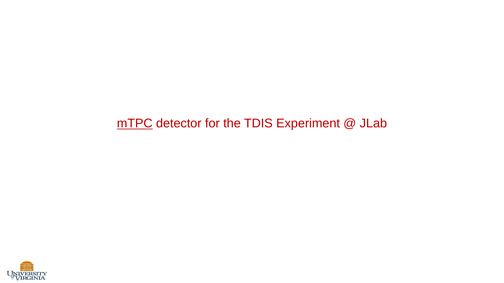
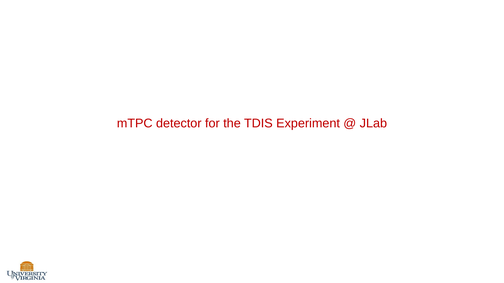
mTPC underline: present -> none (135, 124)
